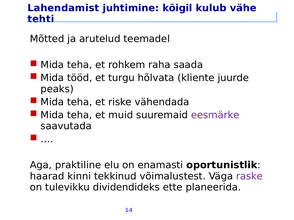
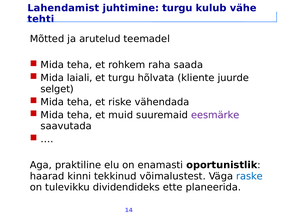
juhtimine kõigil: kõigil -> turgu (177, 8)
tööd: tööd -> laiali (80, 78)
peaks: peaks -> selget (57, 89)
raske colour: purple -> blue (249, 177)
